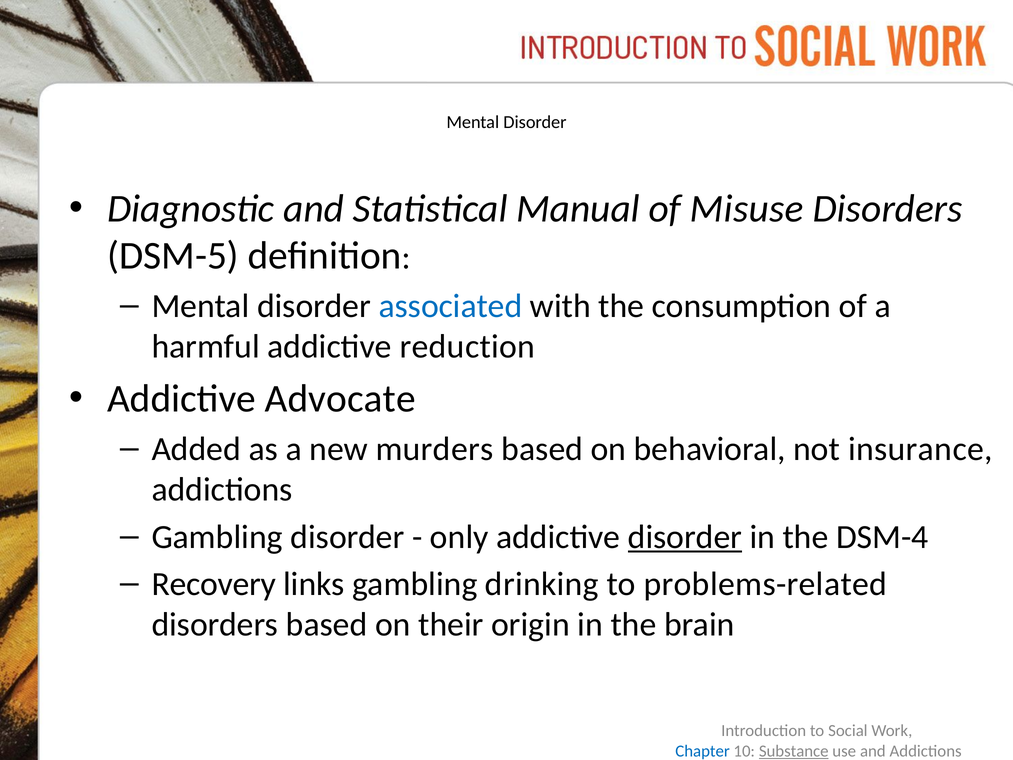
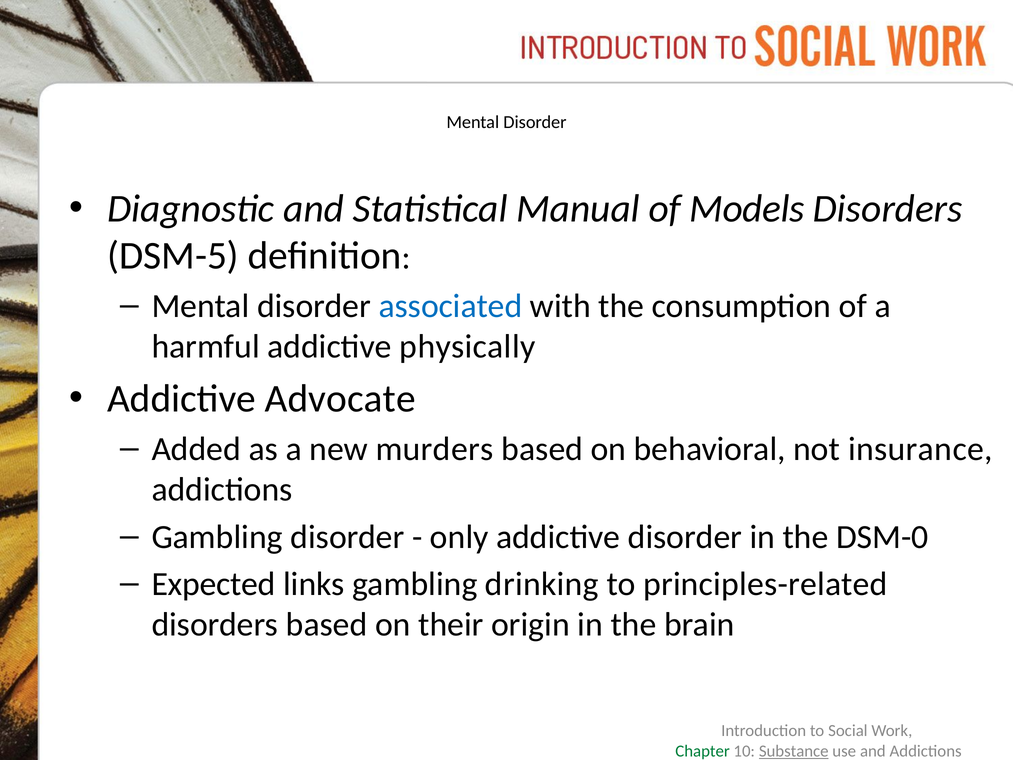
Misuse: Misuse -> Models (747, 209)
reduction: reduction -> physically (467, 347)
disorder underline: present -> none (685, 537)
DSM-4: DSM-4 -> DSM-0 (882, 537)
Recovery: Recovery -> Expected (214, 584)
problems-related: problems-related -> principles-related (765, 584)
Chapter colour: blue -> green (703, 751)
